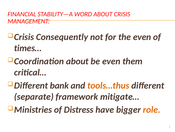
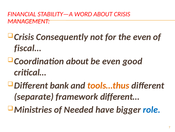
times…: times… -> fiscal… (28, 48)
them: them -> good (132, 61)
mitigate…: mitigate… -> different… (120, 96)
Distress: Distress -> Needed (79, 109)
role colour: orange -> blue (152, 109)
